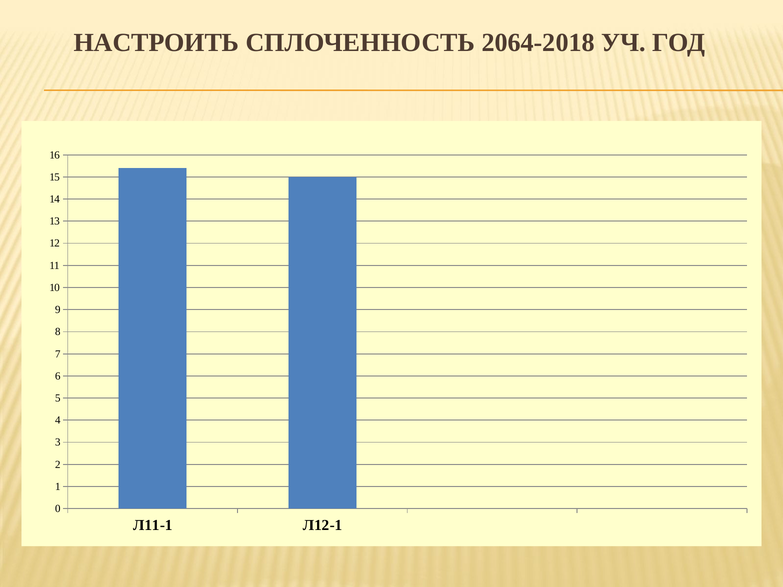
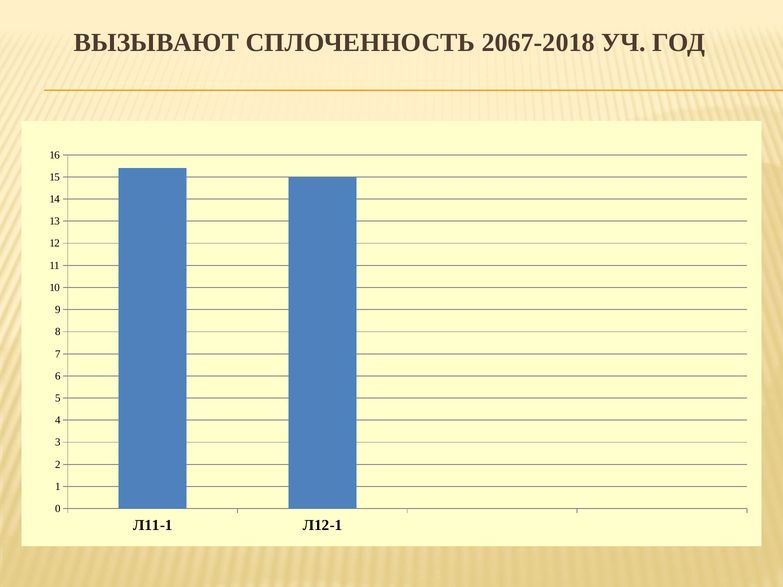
НАСТРОИТЬ: НАСТРОИТЬ -> ВЫЗЫВАЮТ (156, 43)
2064-2018: 2064-2018 -> 2067-2018 (538, 43)
